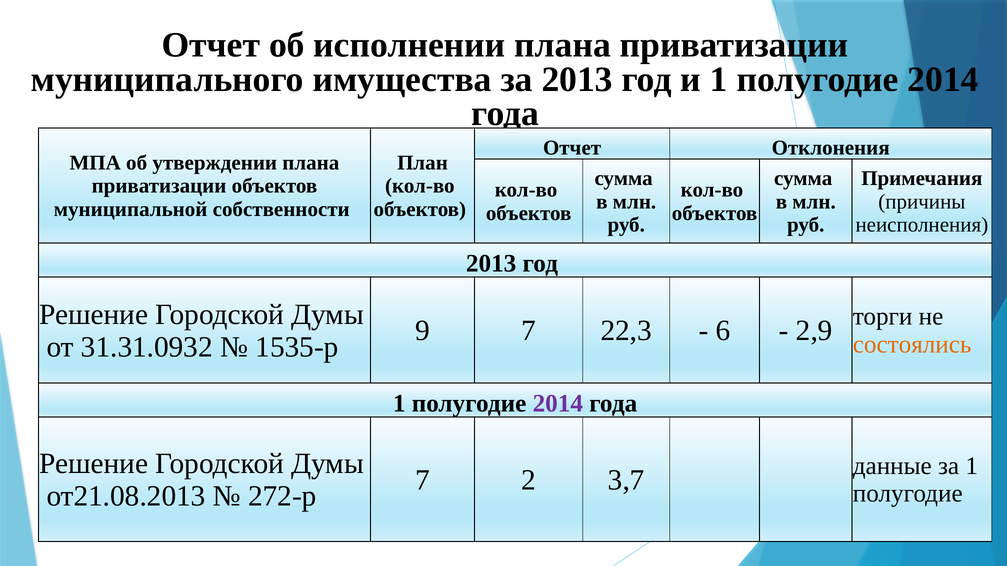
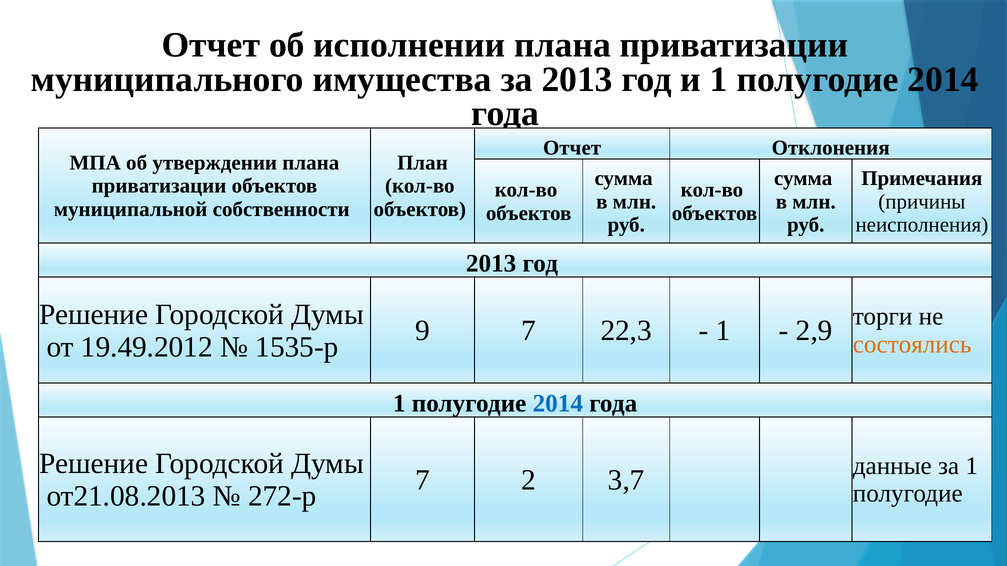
6: 6 -> 1 (723, 331)
31.31.0932: 31.31.0932 -> 19.49.2012 (147, 347)
2014 colour: purple -> blue (558, 404)
